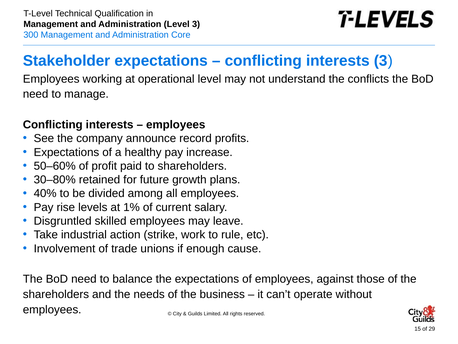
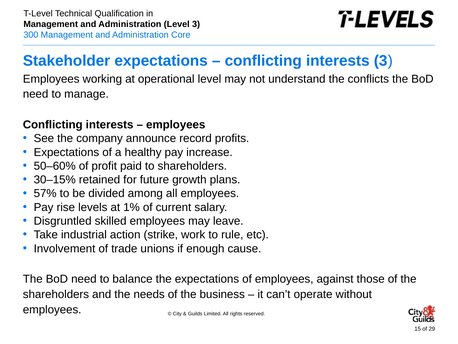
30–80%: 30–80% -> 30–15% (55, 179)
40%: 40% -> 57% (45, 193)
